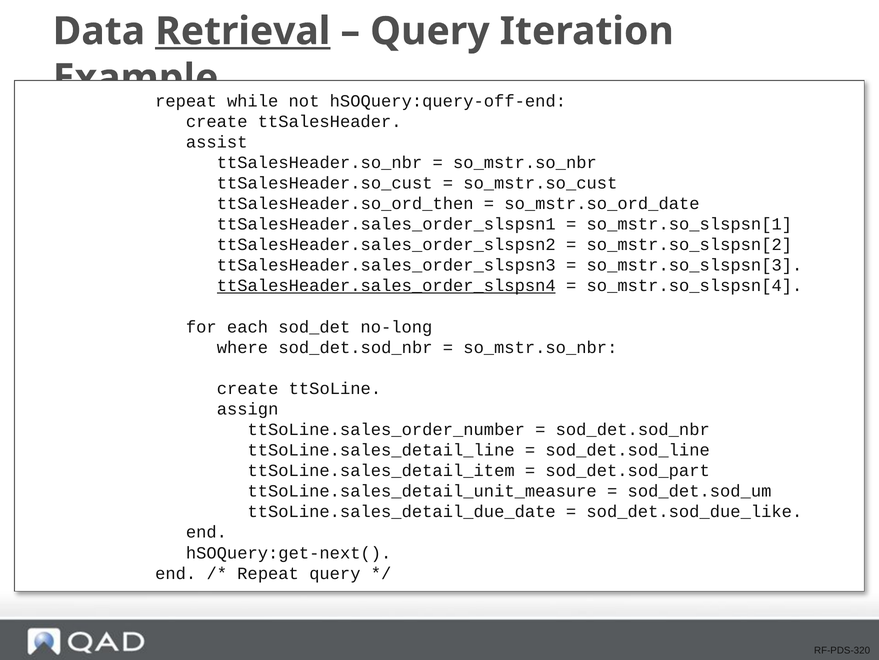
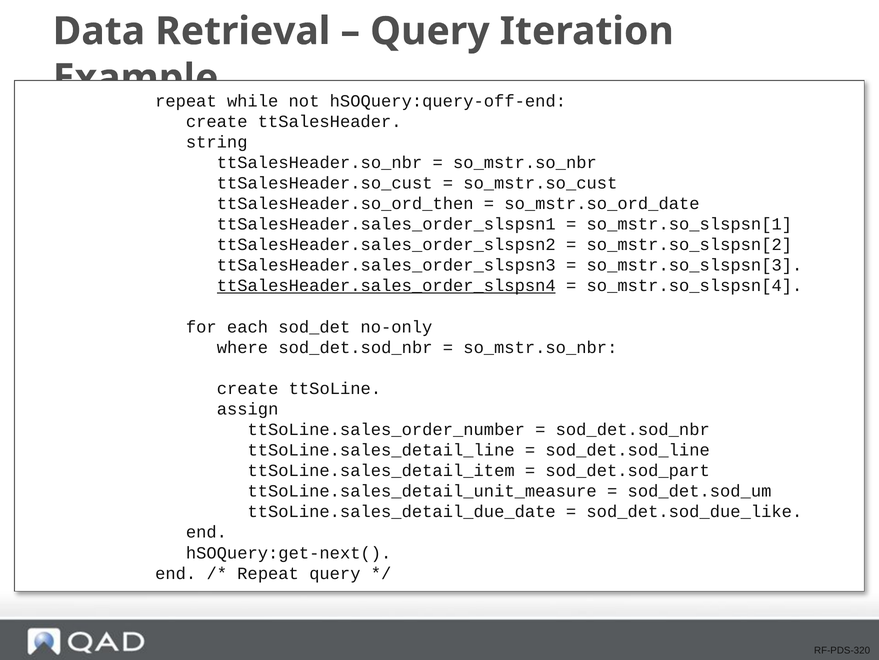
Retrieval underline: present -> none (243, 31)
assist: assist -> string (217, 142)
no-long: no-long -> no-only (396, 327)
